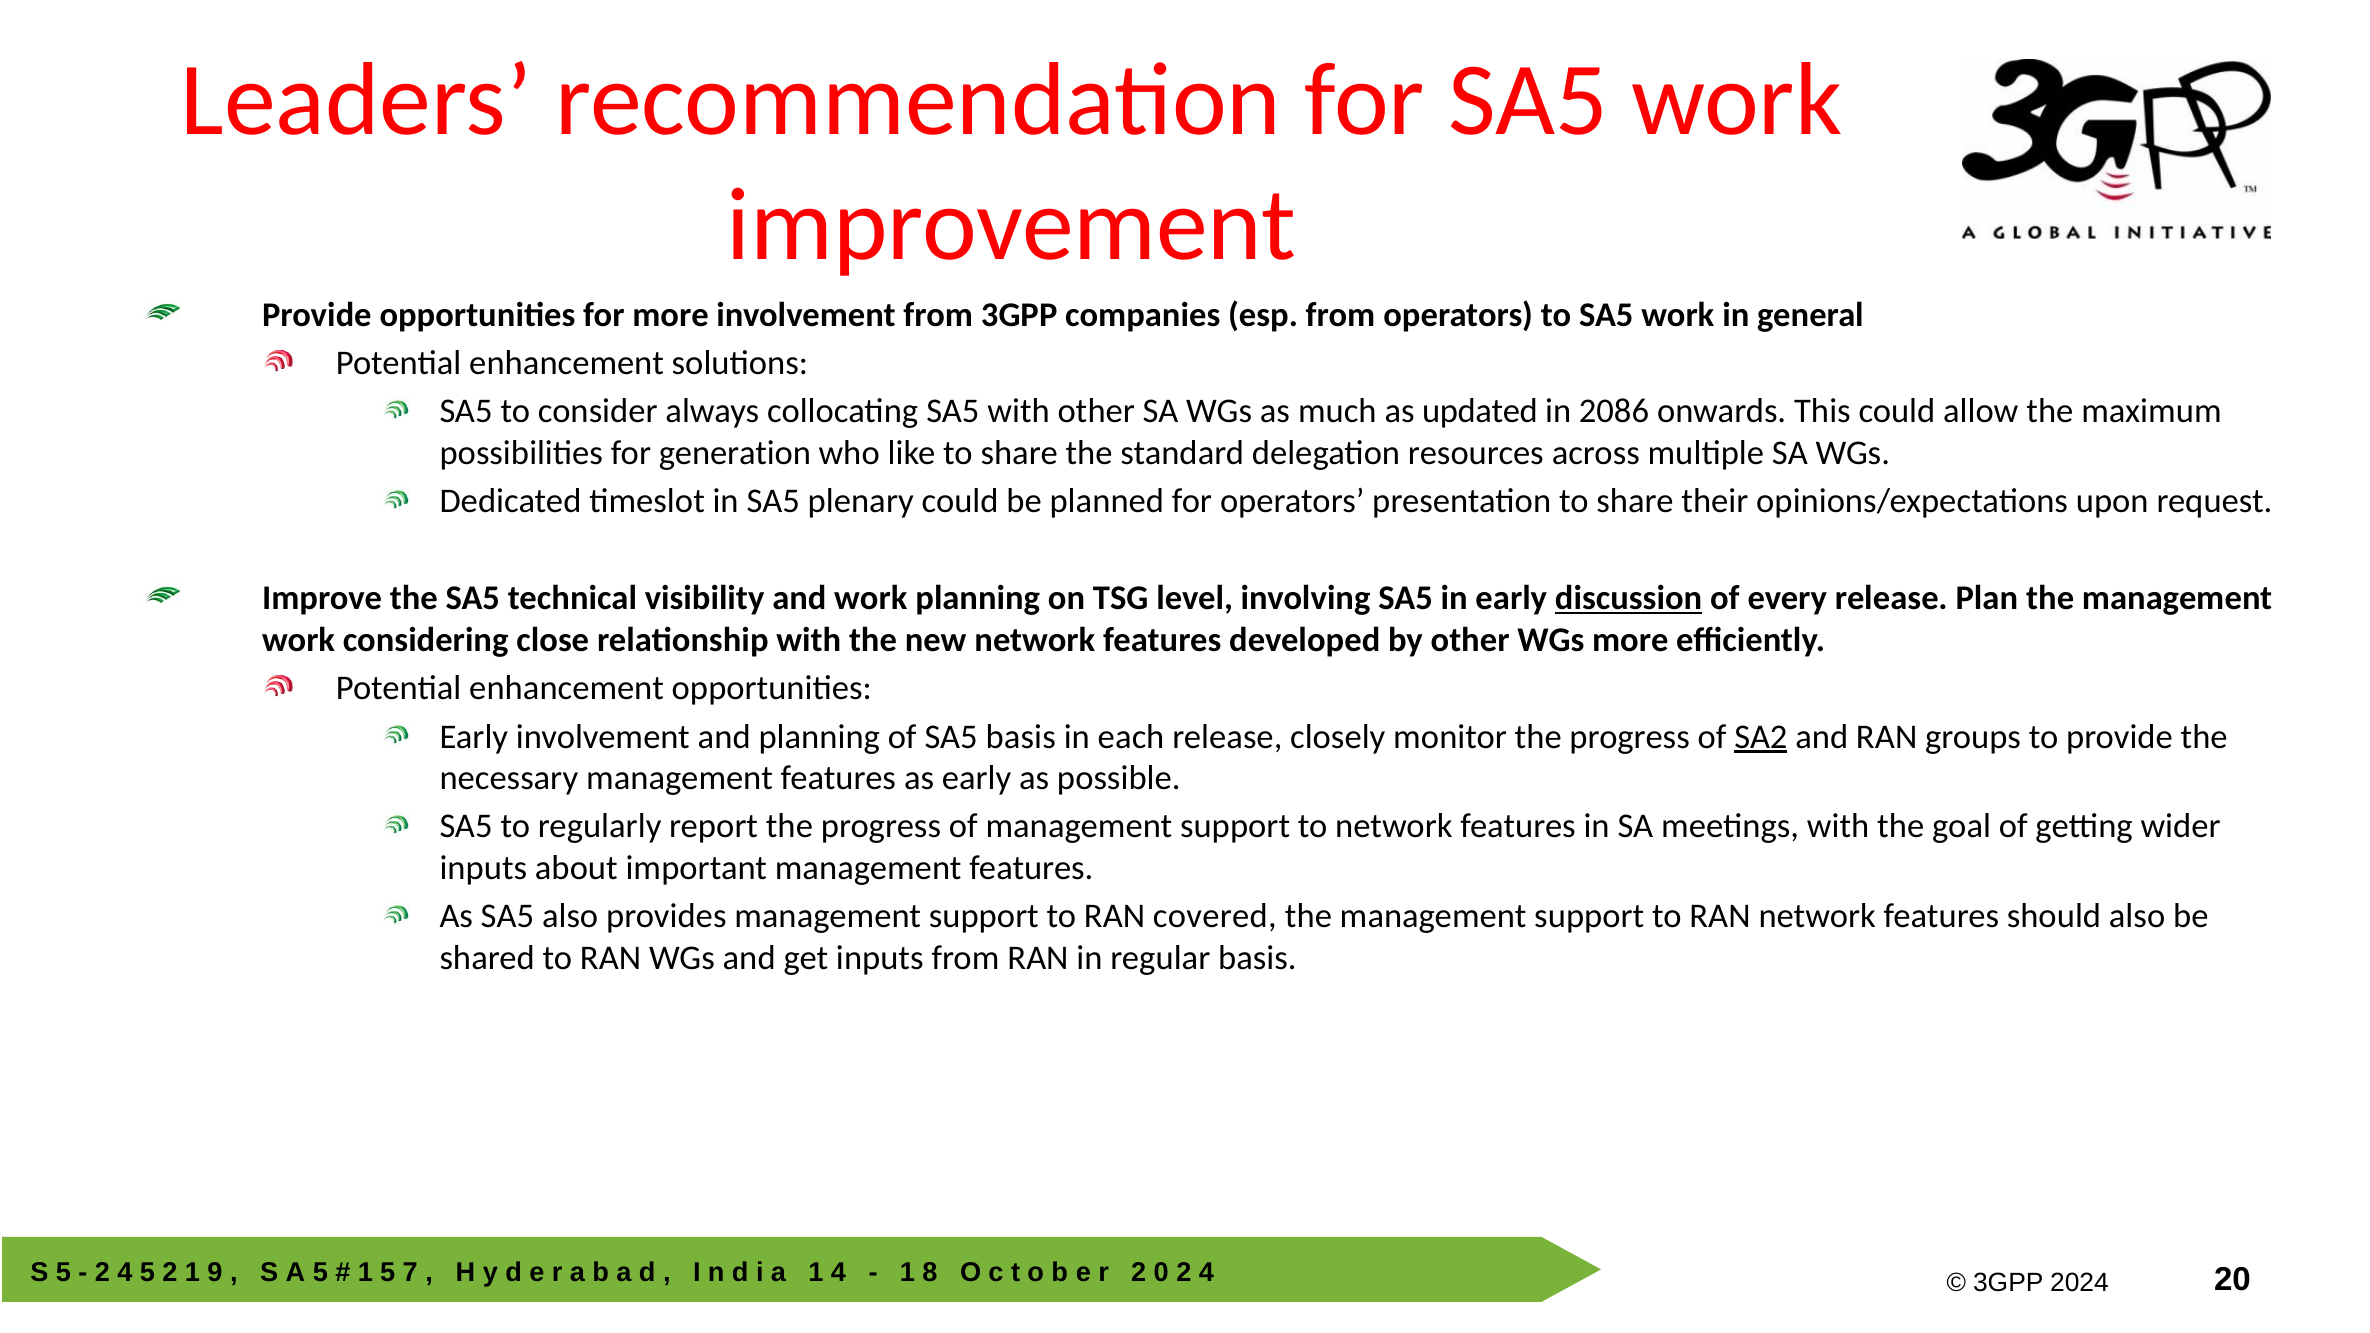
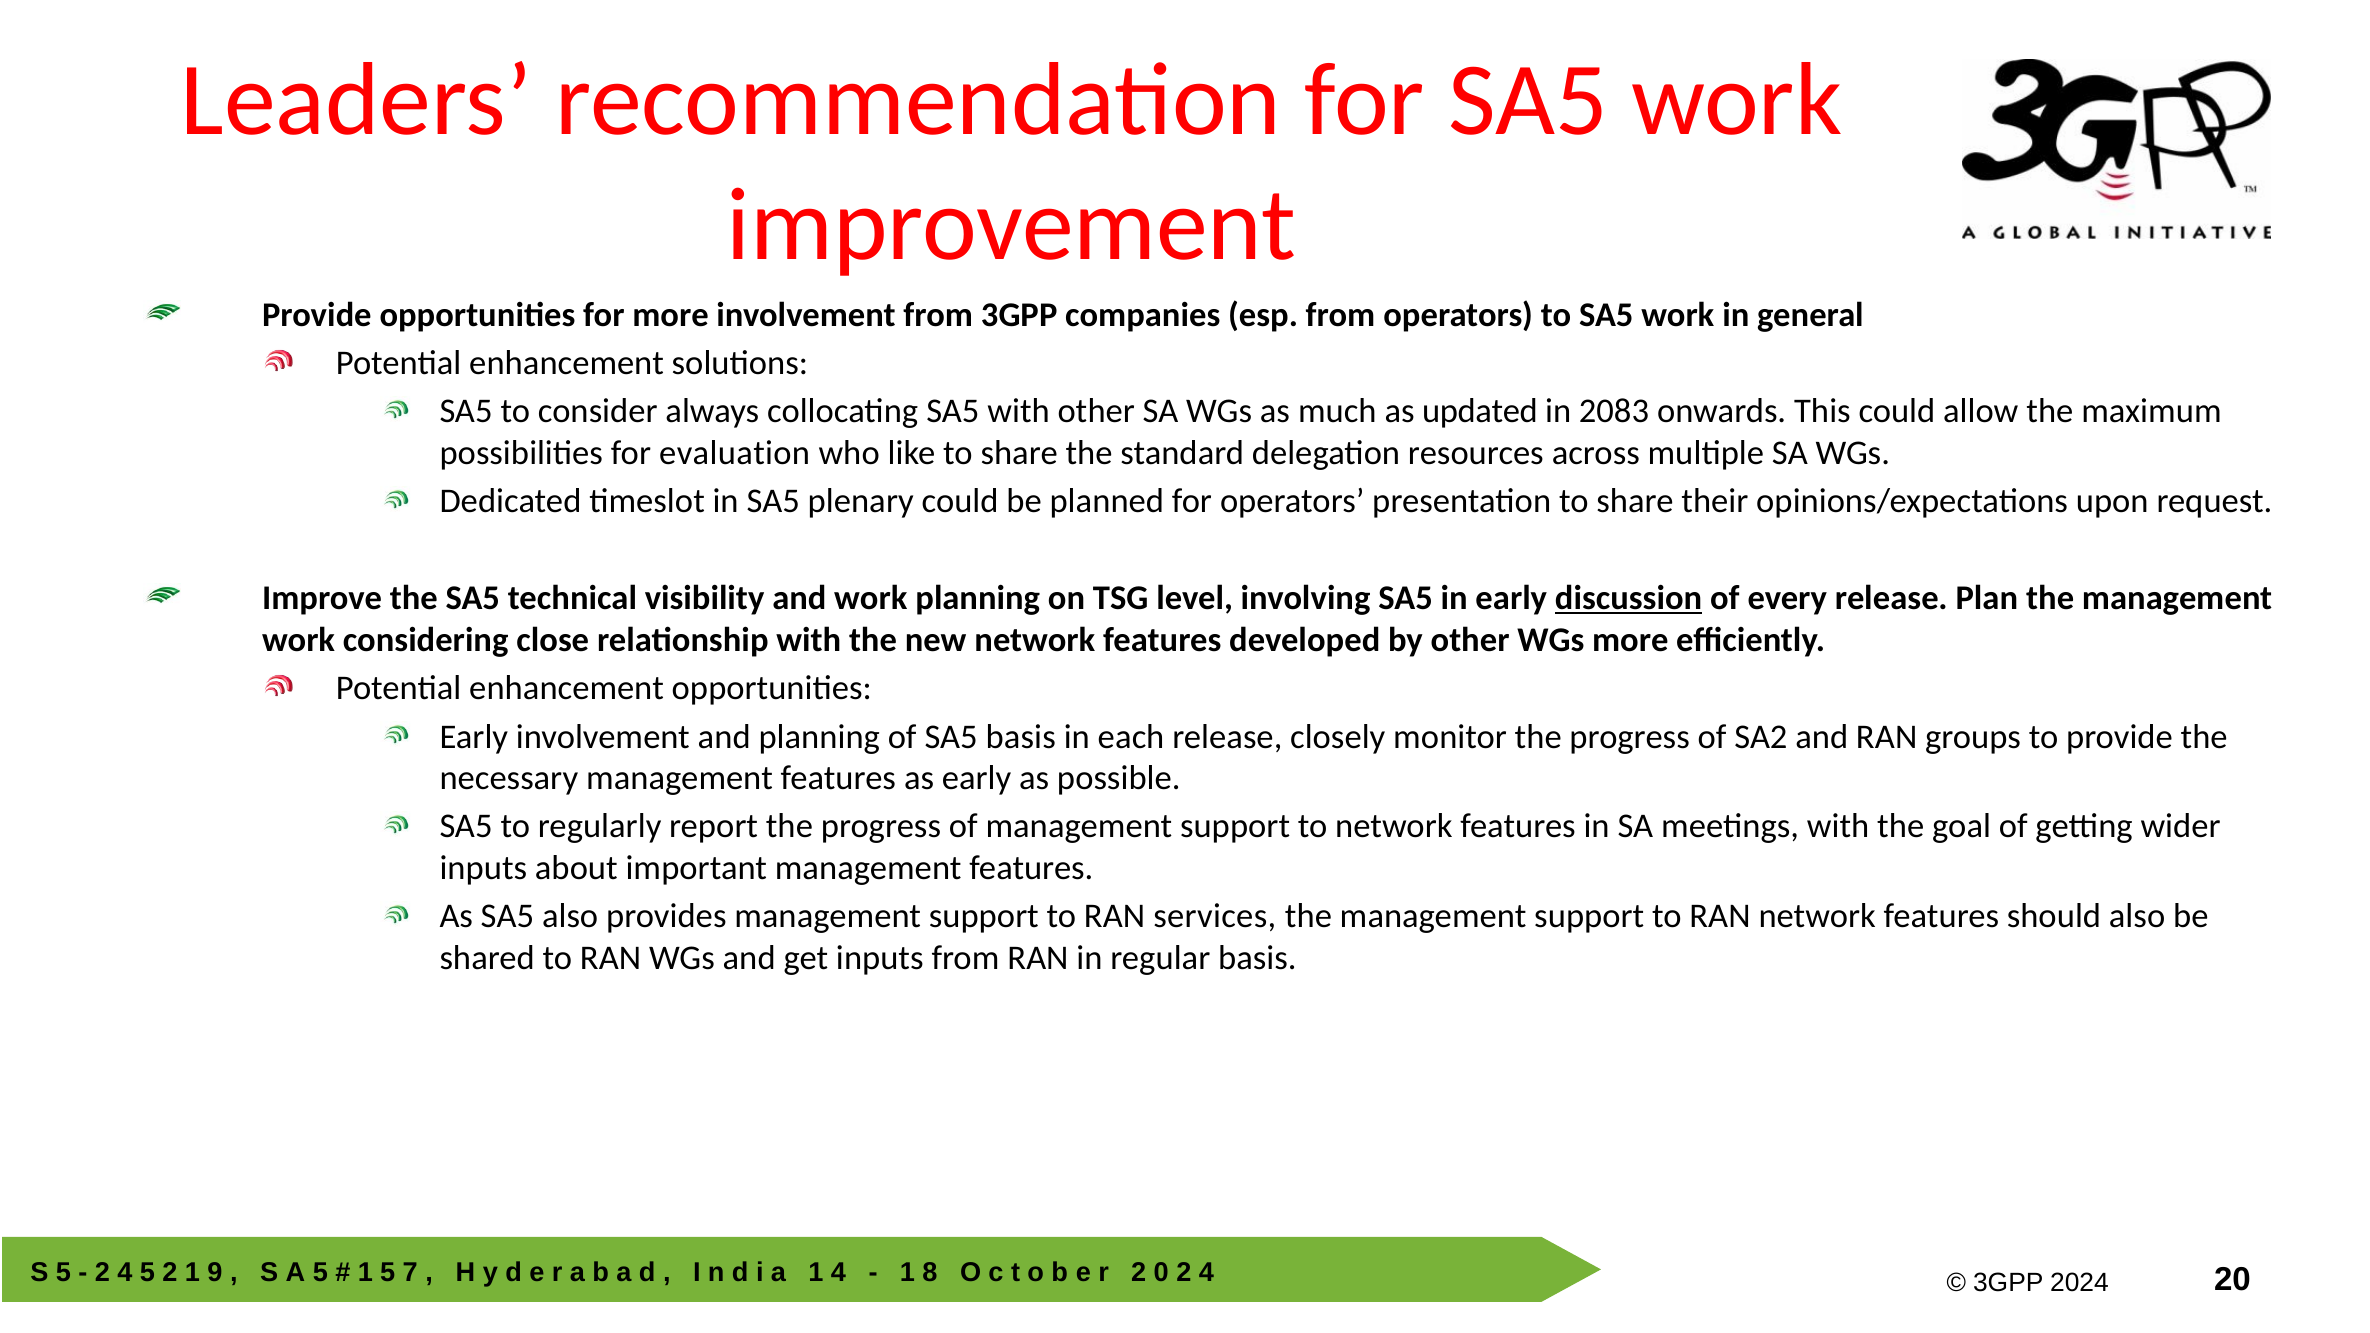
2086: 2086 -> 2083 (1614, 412)
generation: generation -> evaluation (735, 453)
SA2 underline: present -> none (1761, 737)
covered: covered -> services (1215, 917)
